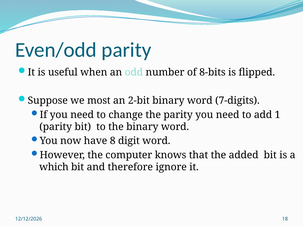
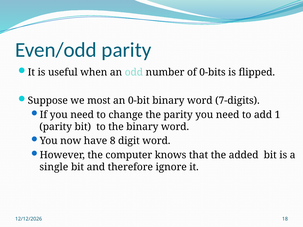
8-bits: 8-bits -> 0-bits (212, 72)
2-bit: 2-bit -> 0-bit (139, 101)
which: which -> single (54, 167)
